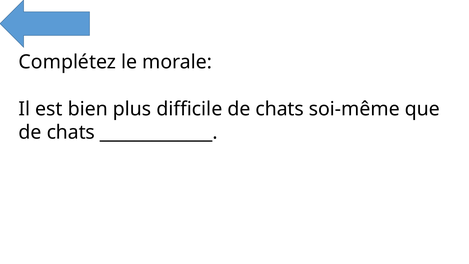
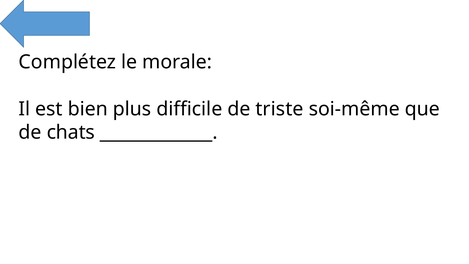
difficile de chats: chats -> triste (280, 109)
